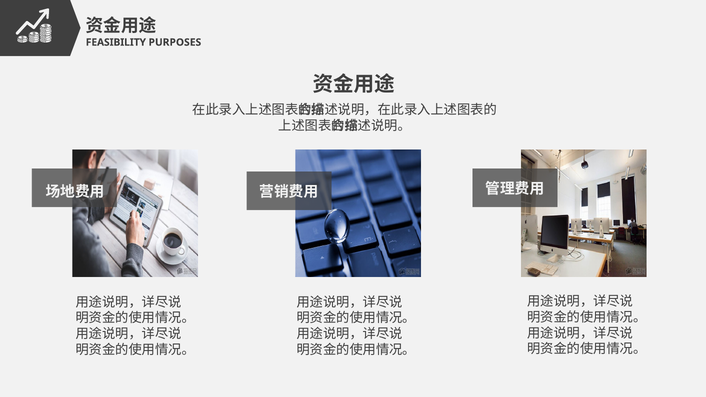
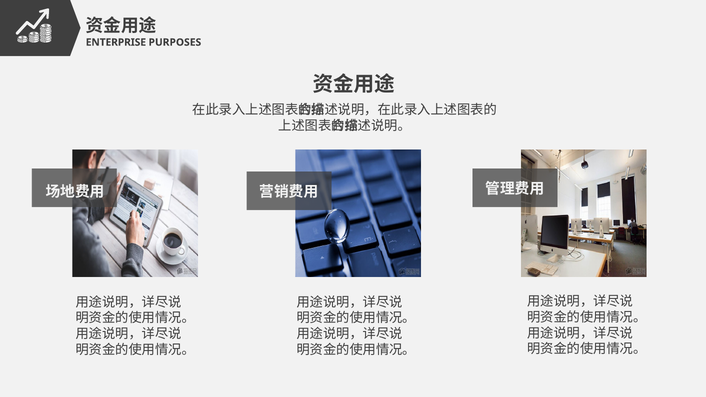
FEASIBILITY: FEASIBILITY -> ENTERPRISE (116, 42)
